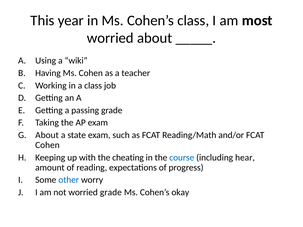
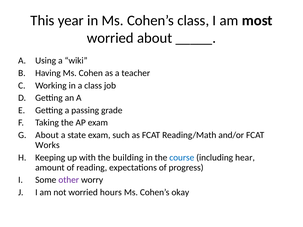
Cohen: Cohen -> Works (47, 145)
cheating: cheating -> building (128, 158)
other colour: blue -> purple (69, 180)
worried grade: grade -> hours (111, 192)
